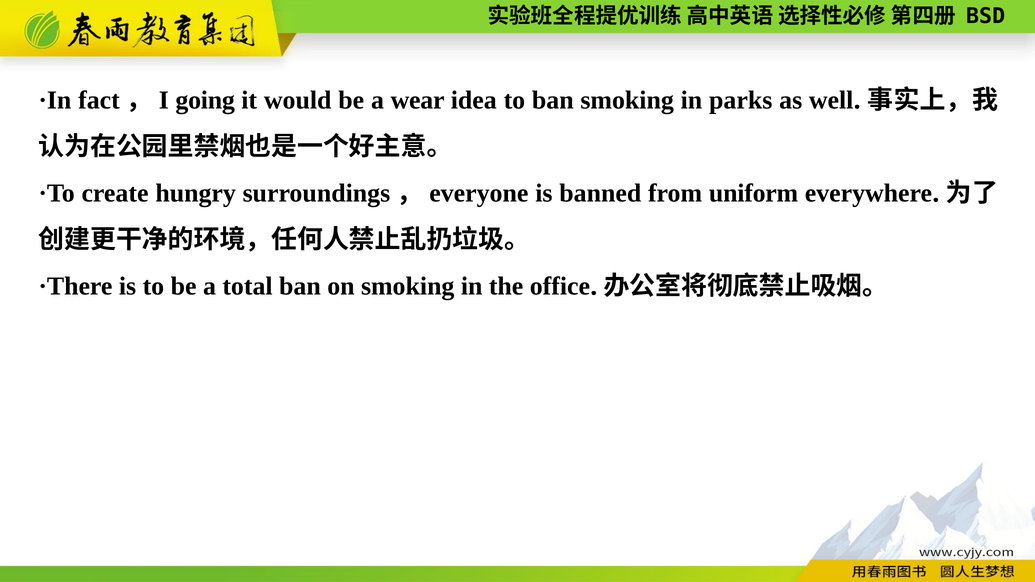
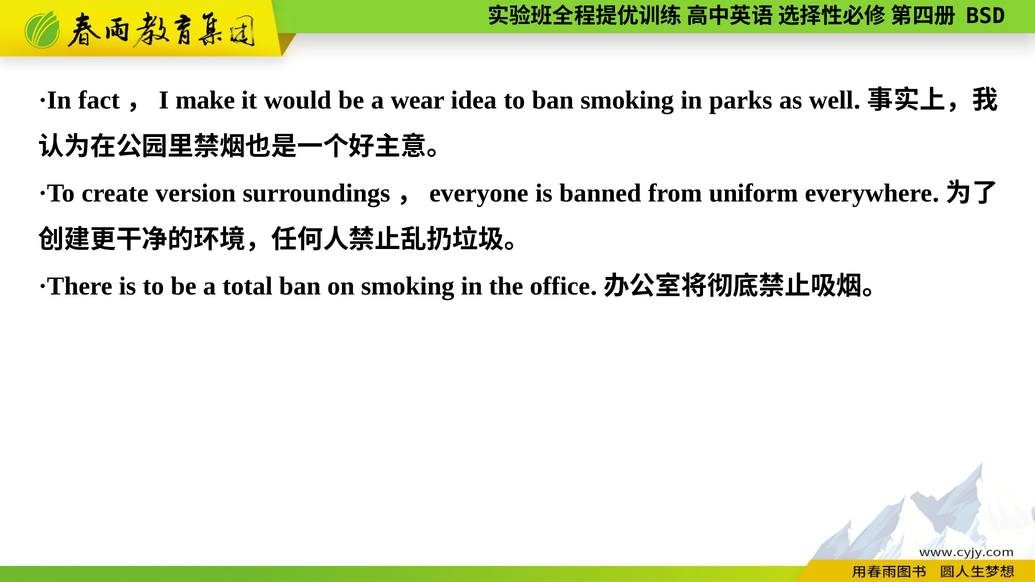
going: going -> make (205, 100)
hungry: hungry -> version (196, 193)
